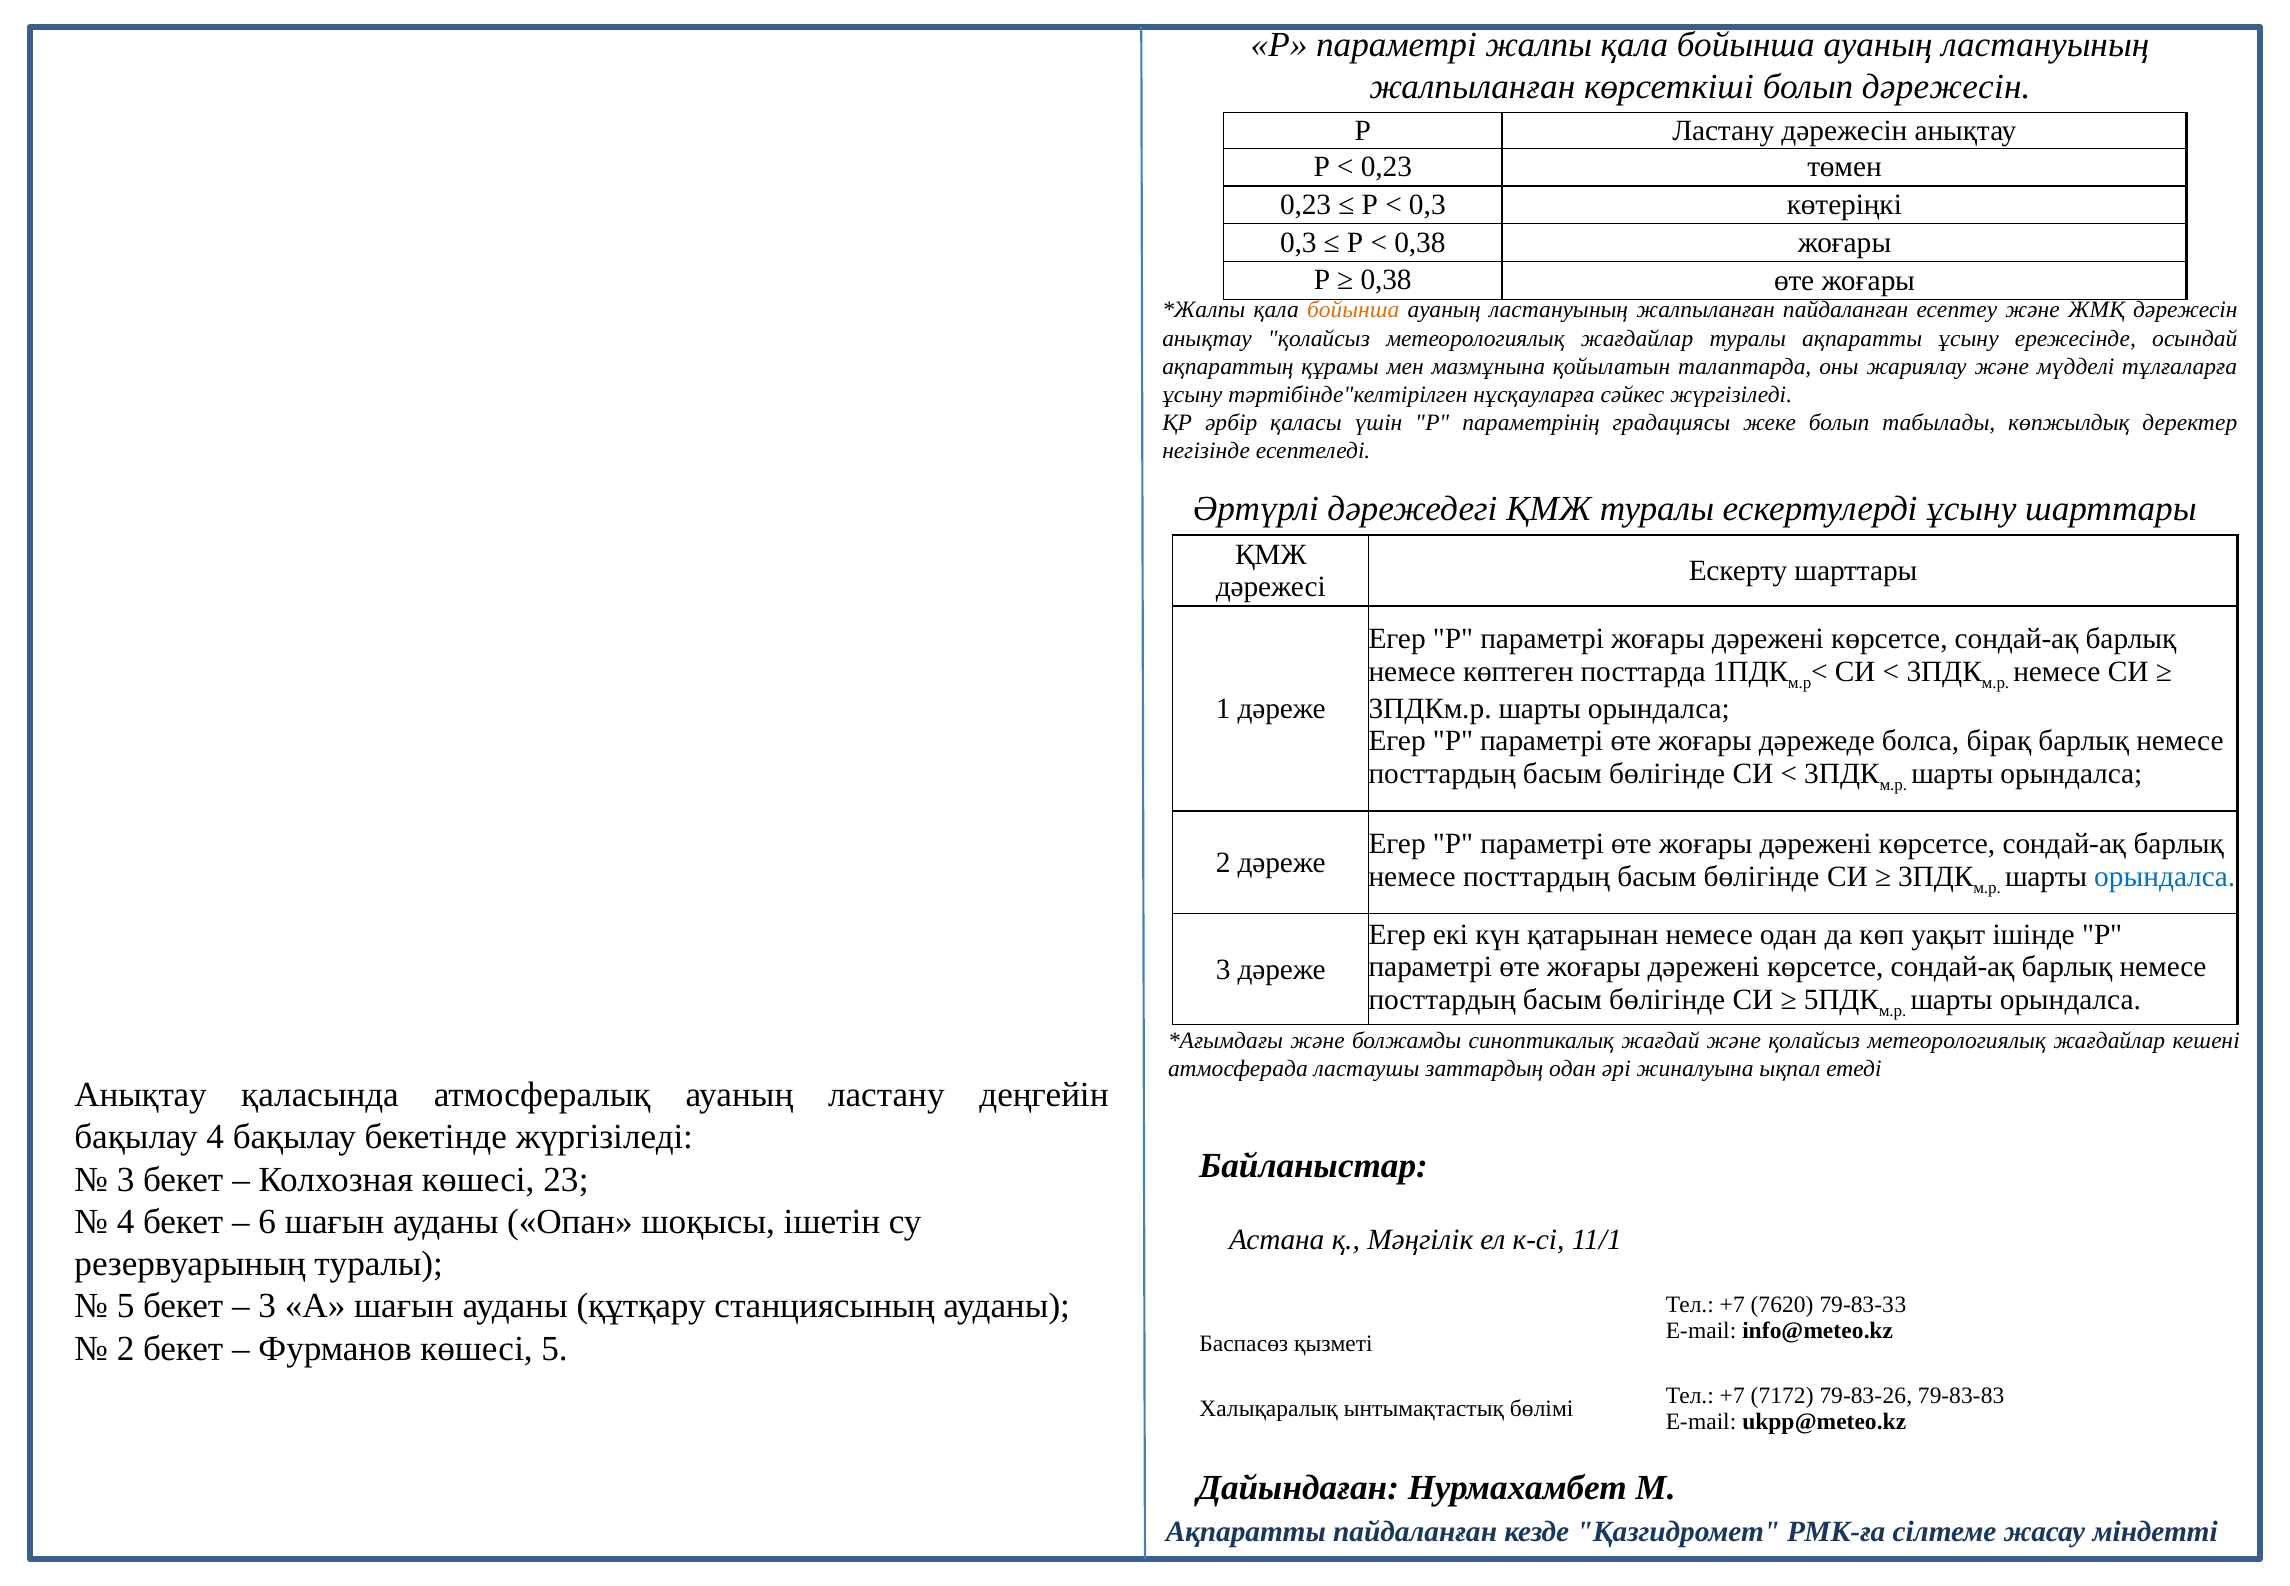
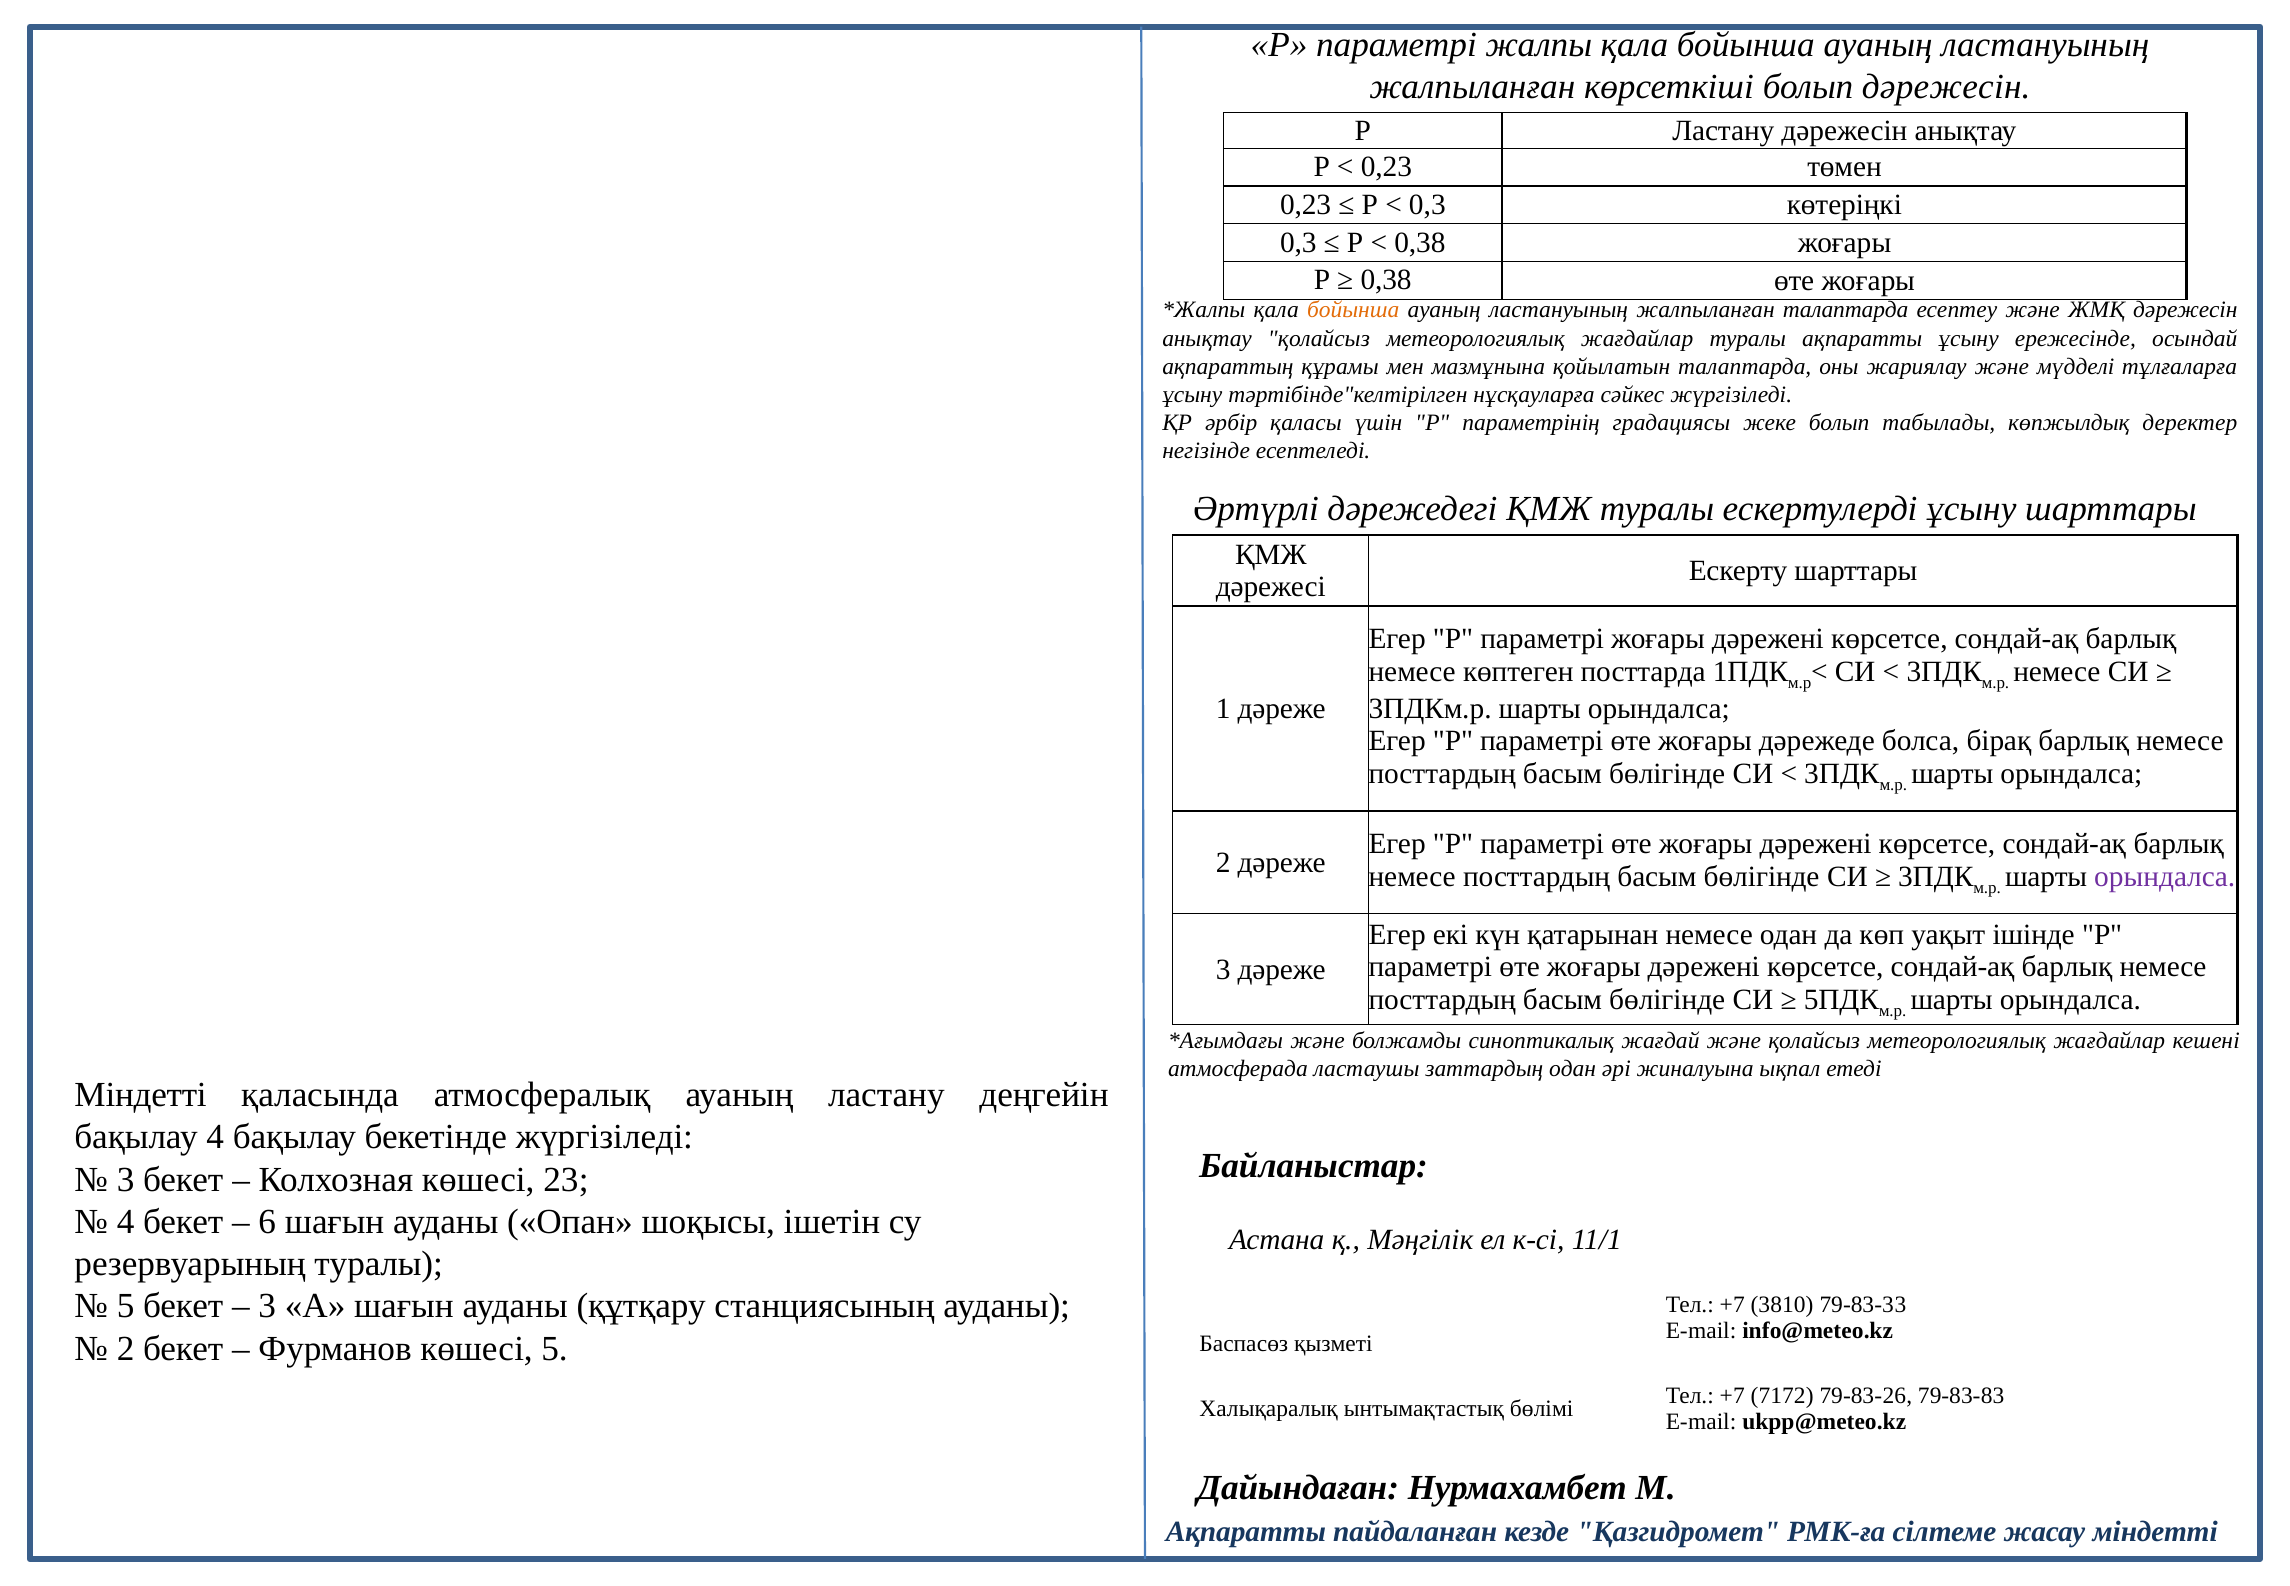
жалпыланған пайдаланған: пайдаланған -> талаптарда (1846, 310)
орындалса colour: blue -> purple (2165, 876)
Анықтау: Анықтау -> Міндетті (141, 1094)
7620: 7620 -> 3810 (1782, 1304)
